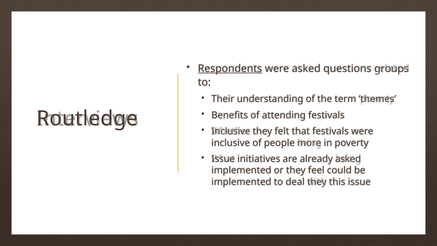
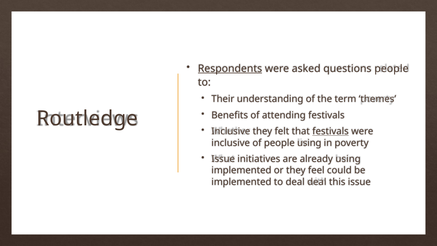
questions groups: groups -> people (391, 69)
festivals underline: none -> present (331, 131)
people more: more -> using (309, 143)
already asked: asked -> using (348, 159)
deal they: they -> deal (317, 182)
